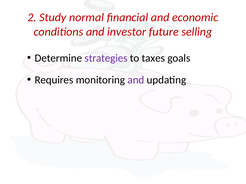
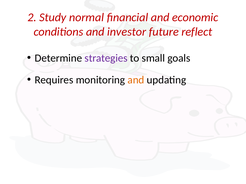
selling: selling -> reflect (197, 32)
taxes: taxes -> small (153, 58)
and colour: purple -> orange (136, 80)
